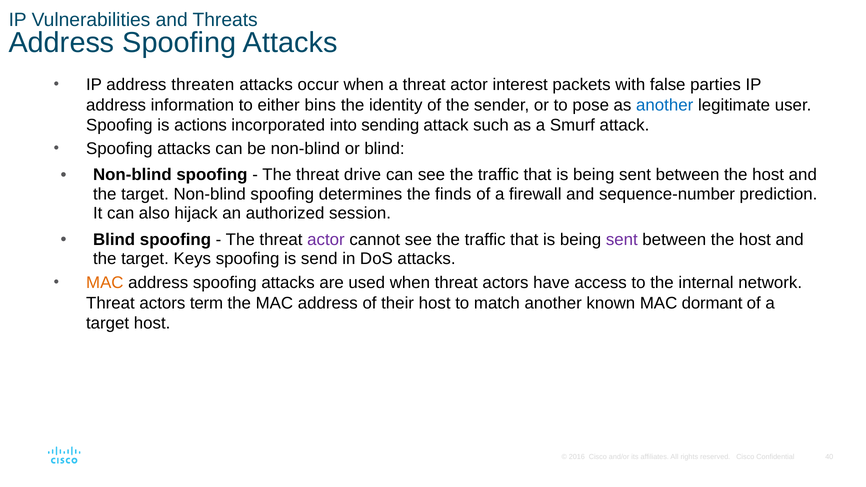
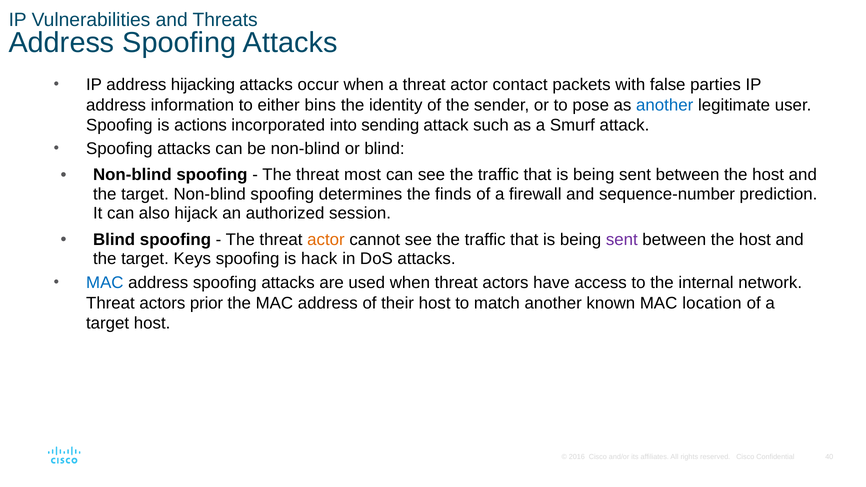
threaten: threaten -> hijacking (203, 85)
interest: interest -> contact (520, 85)
drive: drive -> most (363, 175)
actor colour: purple -> orange (326, 240)
send: send -> hack (319, 259)
MAC colour: orange -> blue (105, 283)
term: term -> prior (207, 303)
dormant: dormant -> location (712, 303)
